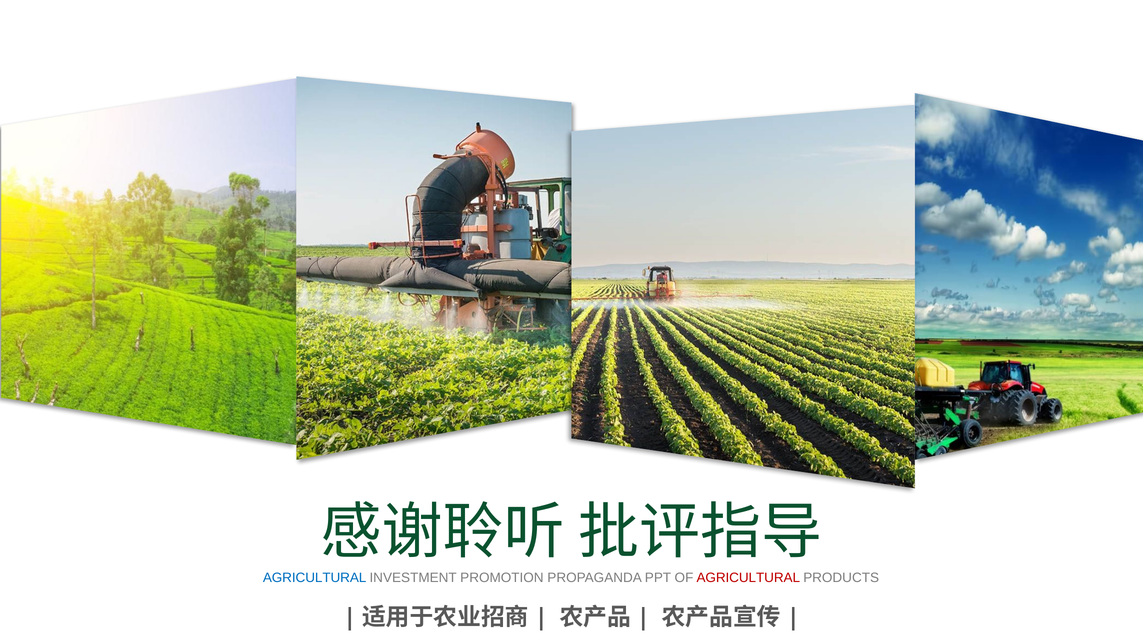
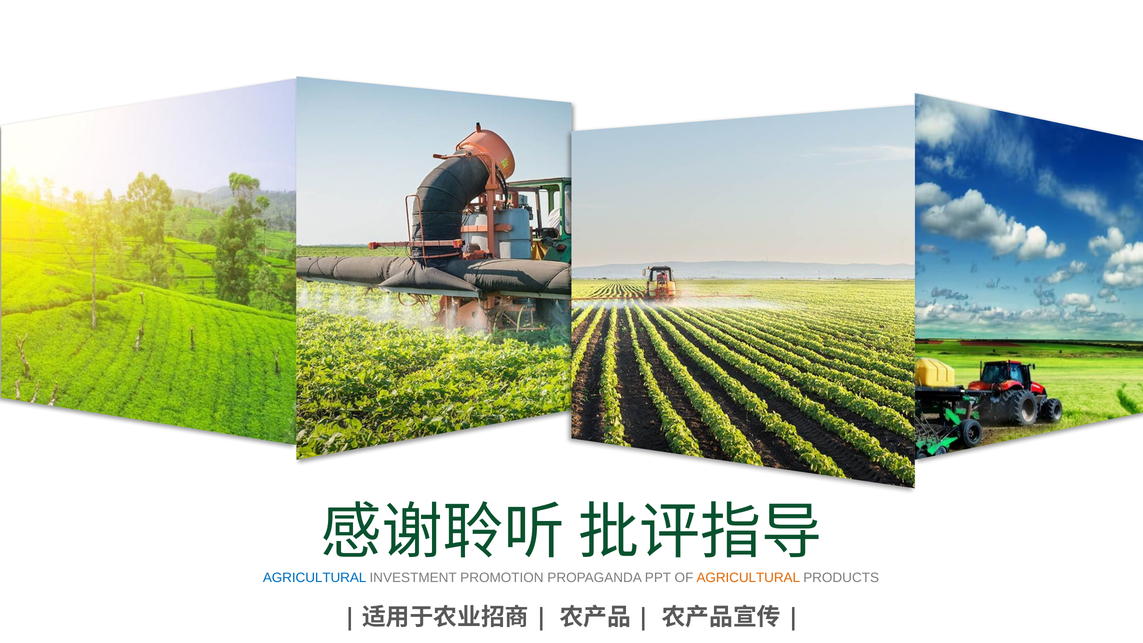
AGRICULTURAL colour: red -> orange (748, 578)
